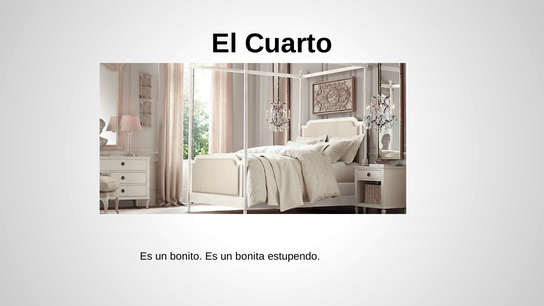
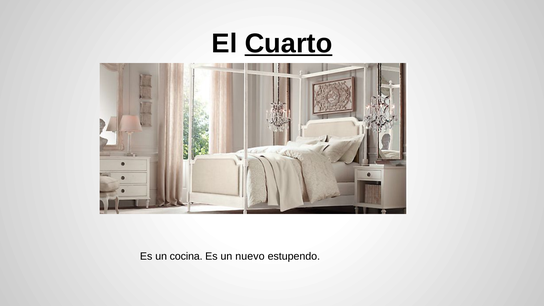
Cuarto underline: none -> present (288, 43)
bonito: bonito -> cocina (186, 256)
bonita: bonita -> nuevo (250, 256)
